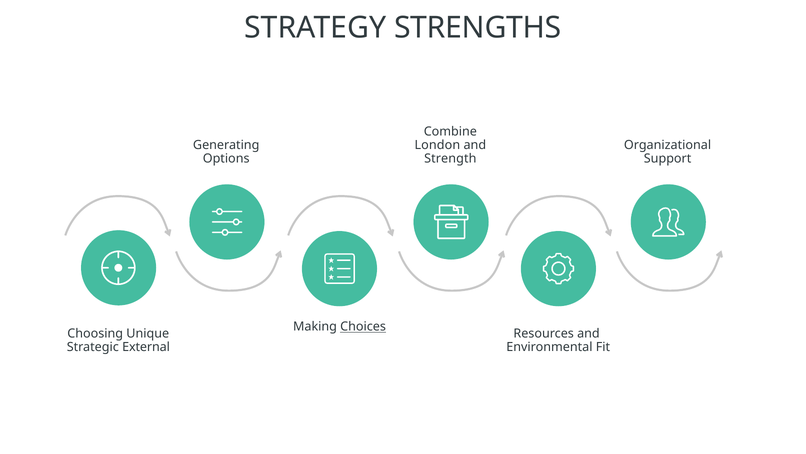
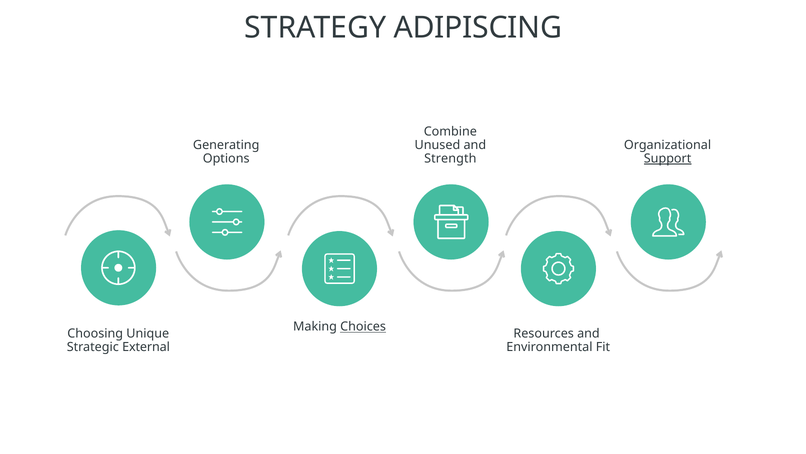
STRENGTHS: STRENGTHS -> ADIPISCING (478, 28)
London: London -> Unused (437, 145)
Support underline: none -> present (668, 158)
